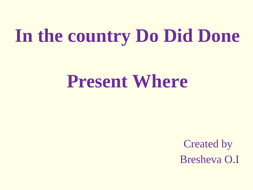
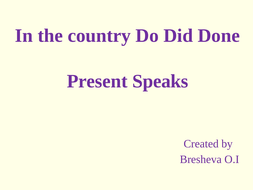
Where: Where -> Speaks (160, 81)
